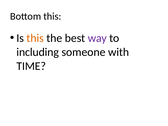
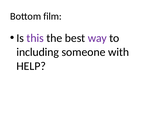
Bottom this: this -> film (52, 16)
this colour: orange -> purple (35, 38)
TIME: TIME -> HELP (31, 66)
